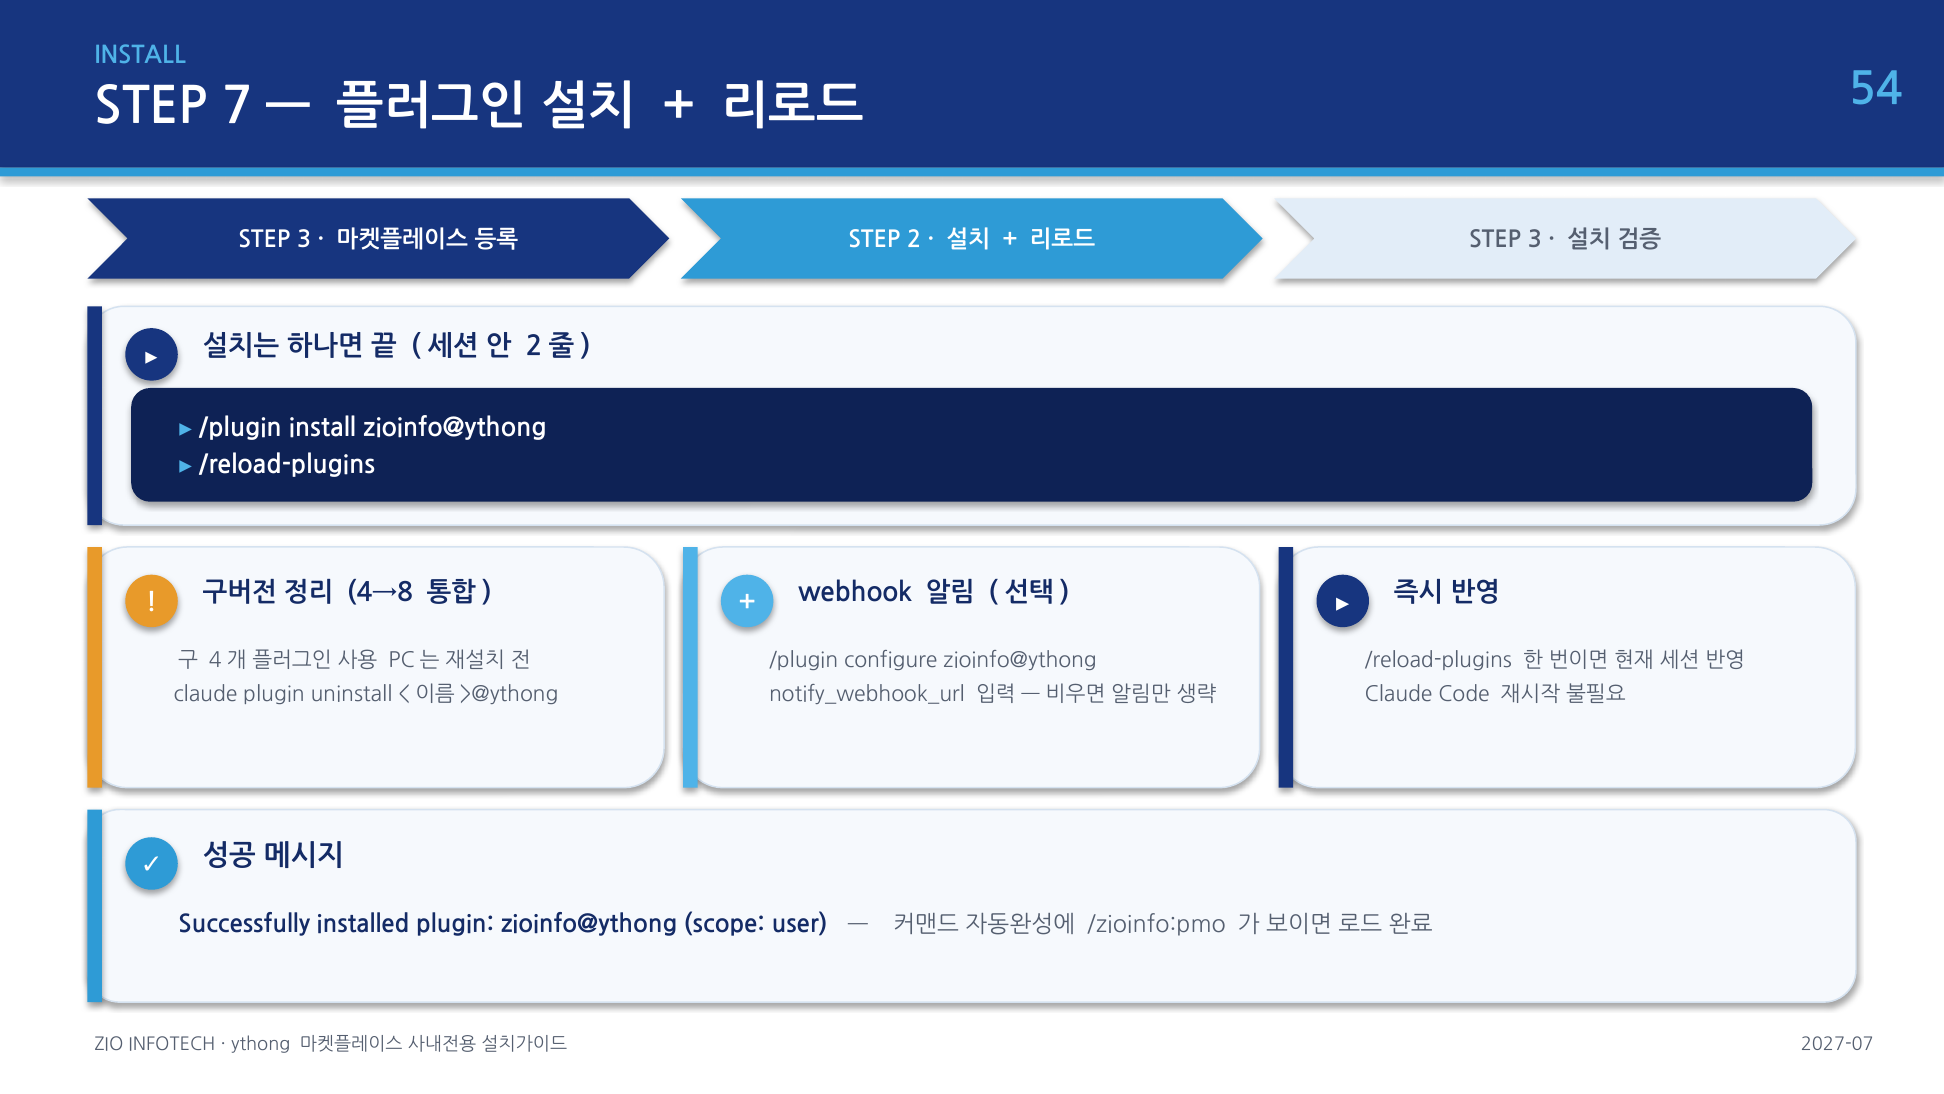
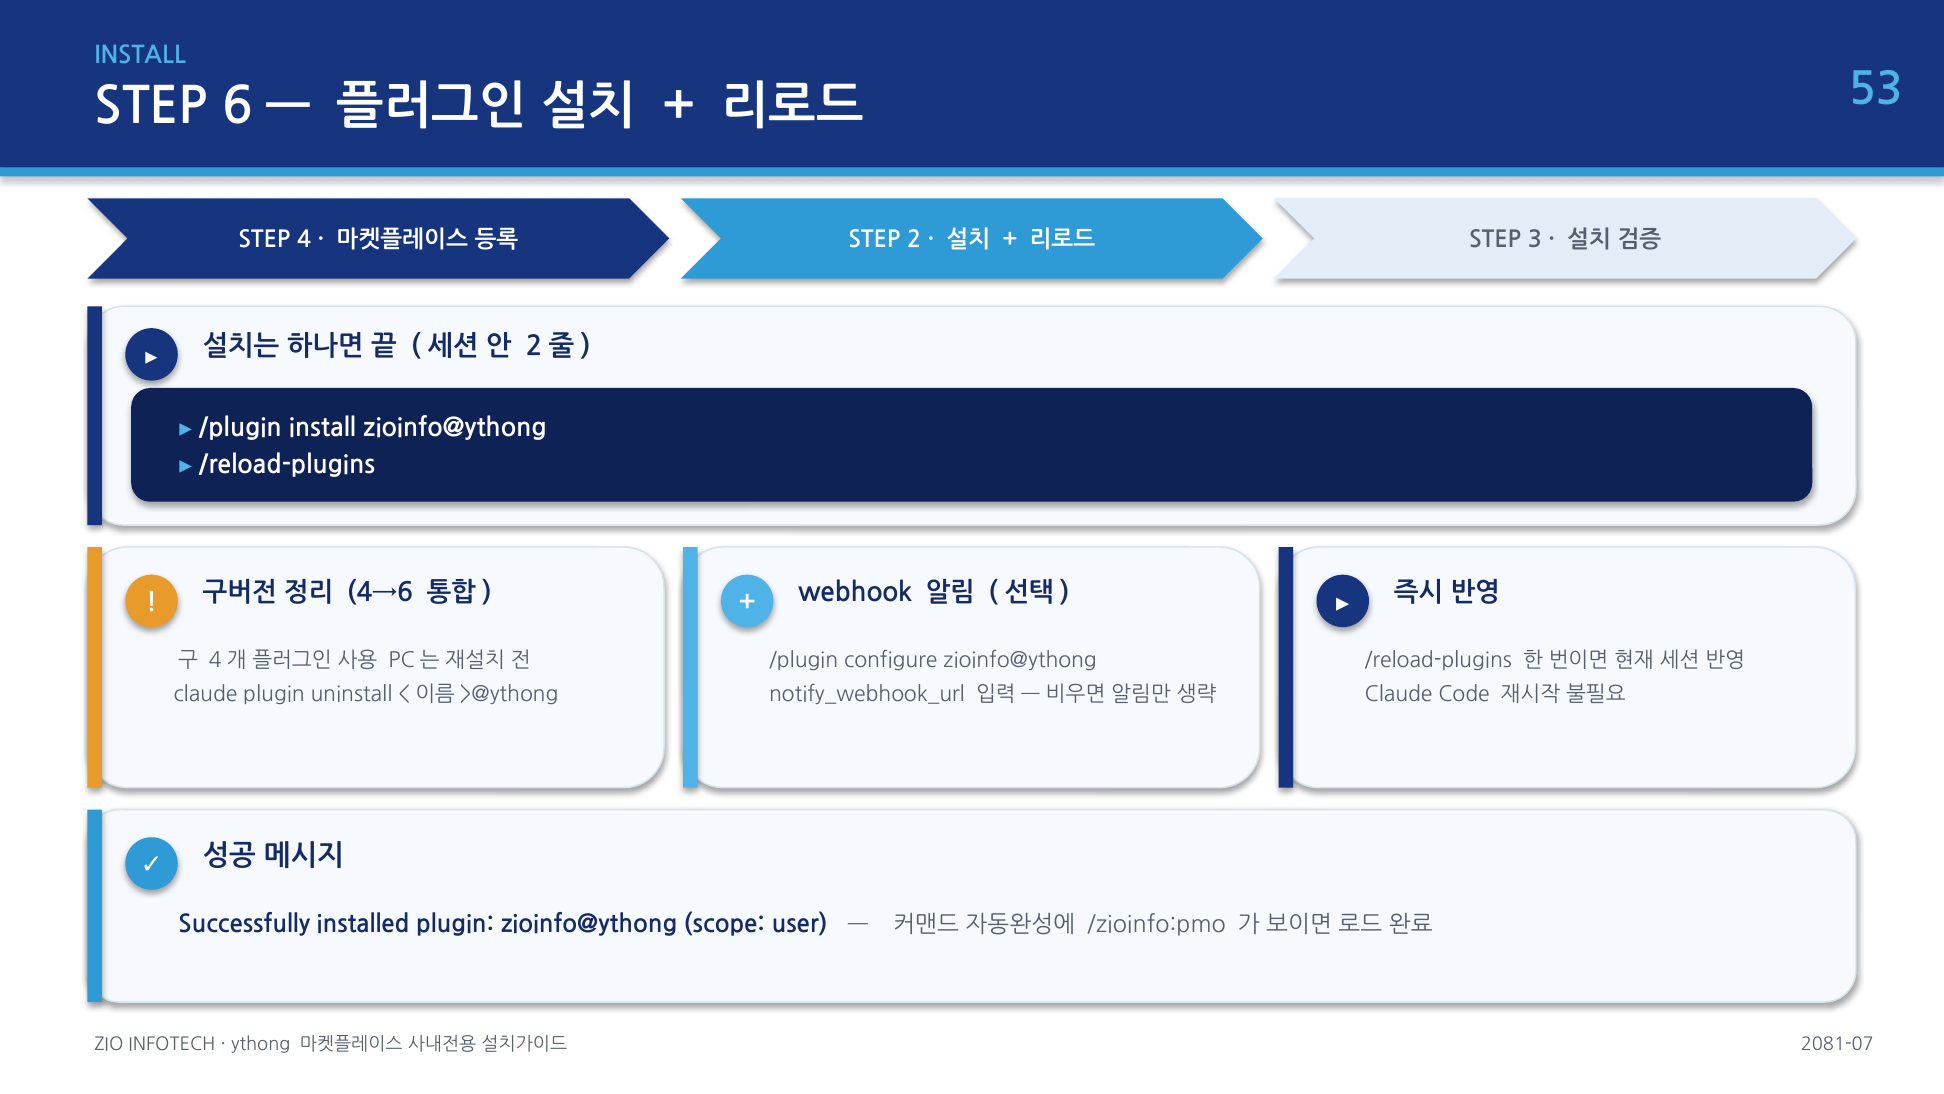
7: 7 -> 6 (237, 107)
54: 54 -> 53 (1876, 90)
3: 3 -> 4 (304, 240)
4→8: 4→8 -> 4→6 (380, 592)
2027-07: 2027-07 -> 2081-07 (1837, 1044)
